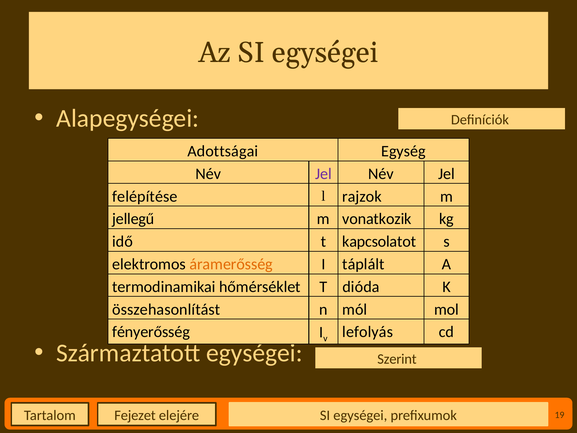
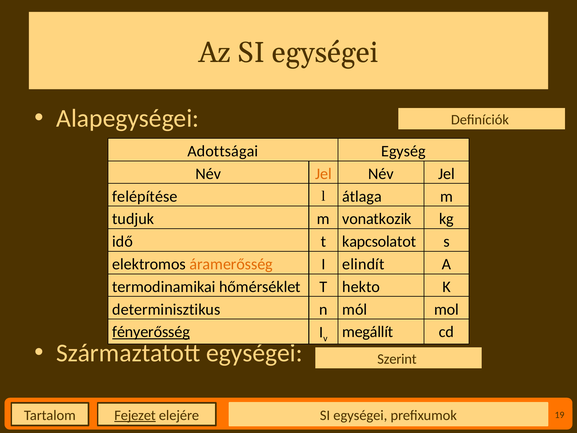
Jel colour: purple -> orange (323, 174)
rajzok: rajzok -> átlaga (362, 196)
jellegű: jellegű -> tudjuk (133, 219)
táplált: táplált -> elindít (363, 264)
dióda: dióda -> hekto (361, 287)
összehasonlítást: összehasonlítást -> determinisztikus (166, 309)
fényerősség underline: none -> present (151, 332)
lefolyás: lefolyás -> megállít (368, 332)
Fejezet underline: none -> present (135, 415)
